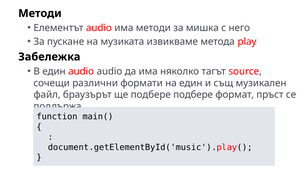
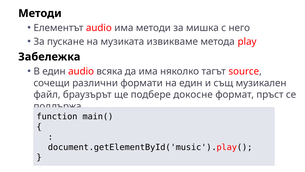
audio audio: audio -> всяка (109, 71)
подбере подбере: подбере -> докосне (193, 95)
